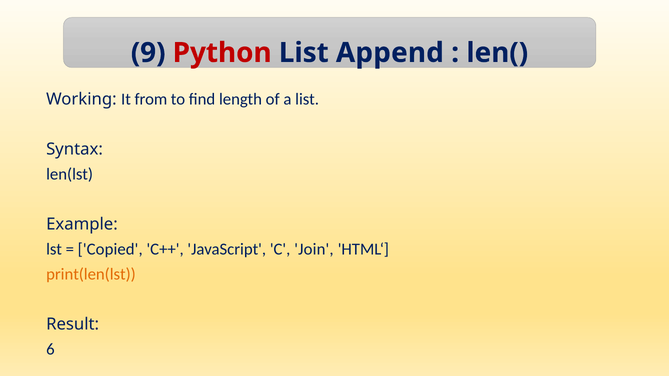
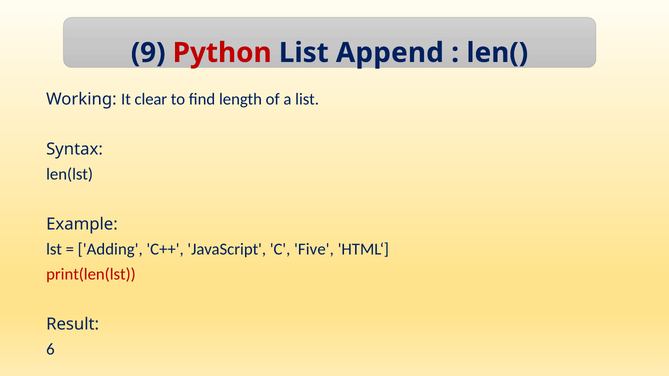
from: from -> clear (151, 99)
Copied: Copied -> Adding (110, 250)
Join: Join -> Five (314, 250)
print(len(lst colour: orange -> red (91, 275)
